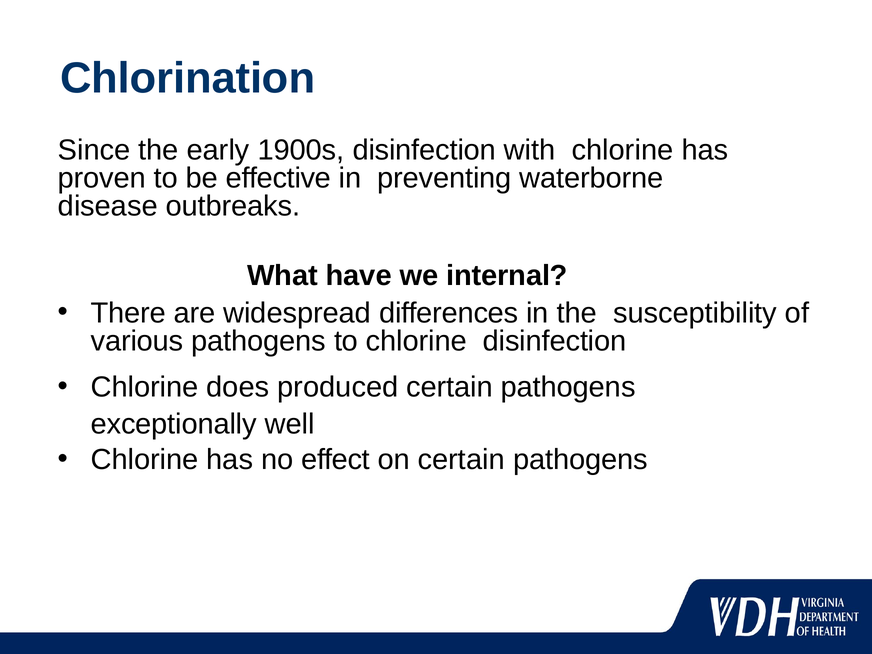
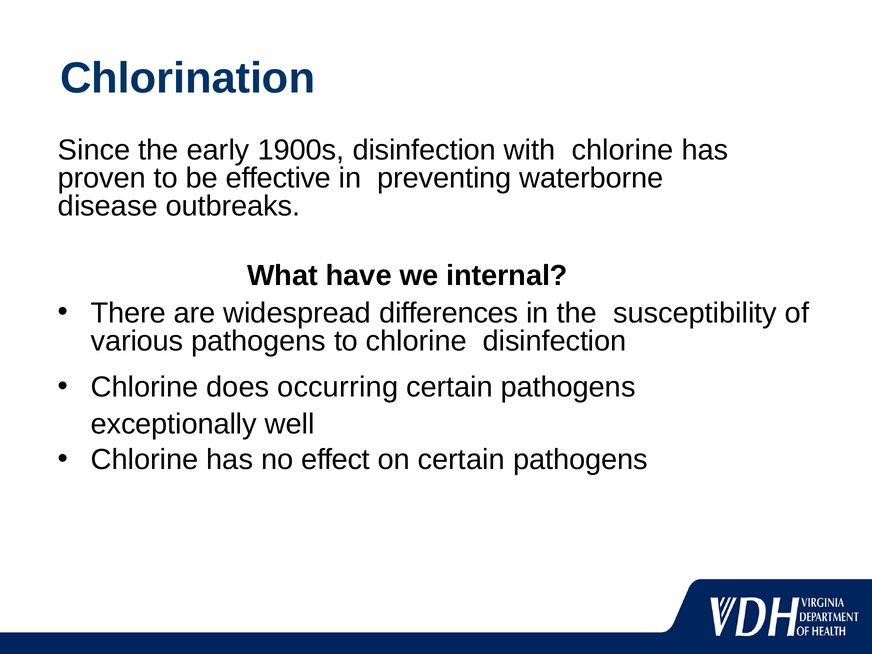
produced: produced -> occurring (338, 387)
